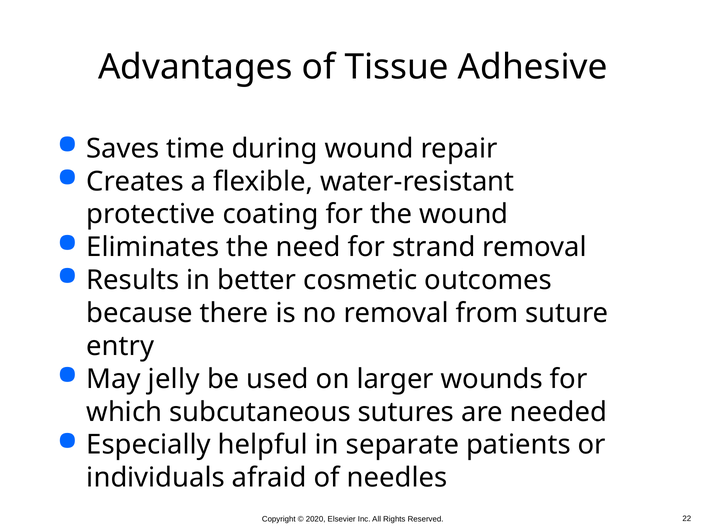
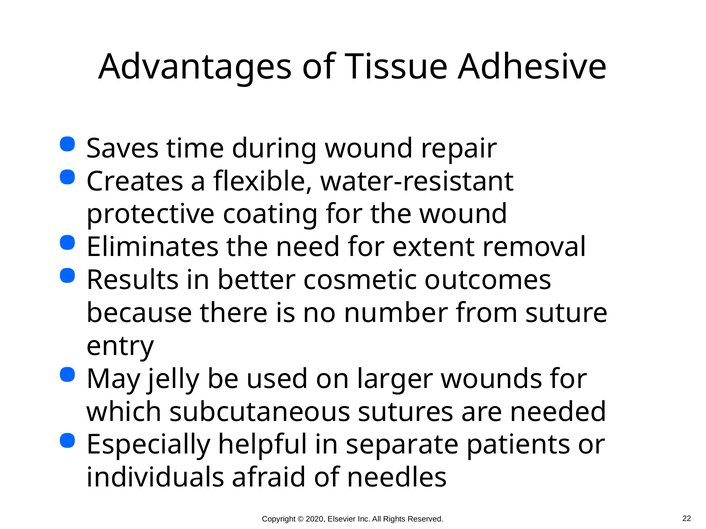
strand: strand -> extent (434, 248)
no removal: removal -> number (396, 314)
